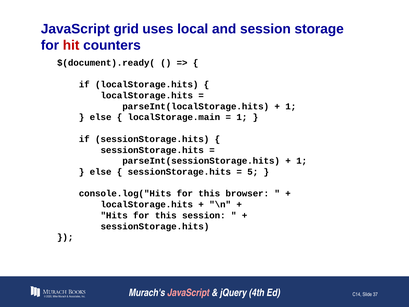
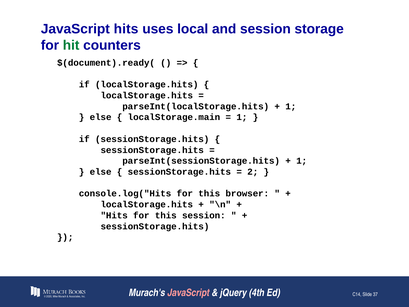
JavaScript grid: grid -> hits (126, 29)
hit colour: red -> green (71, 45)
5: 5 -> 2 (253, 172)
